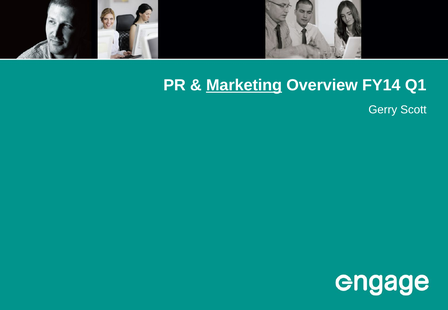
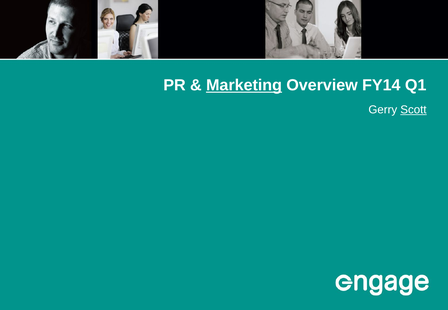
Scott underline: none -> present (413, 110)
